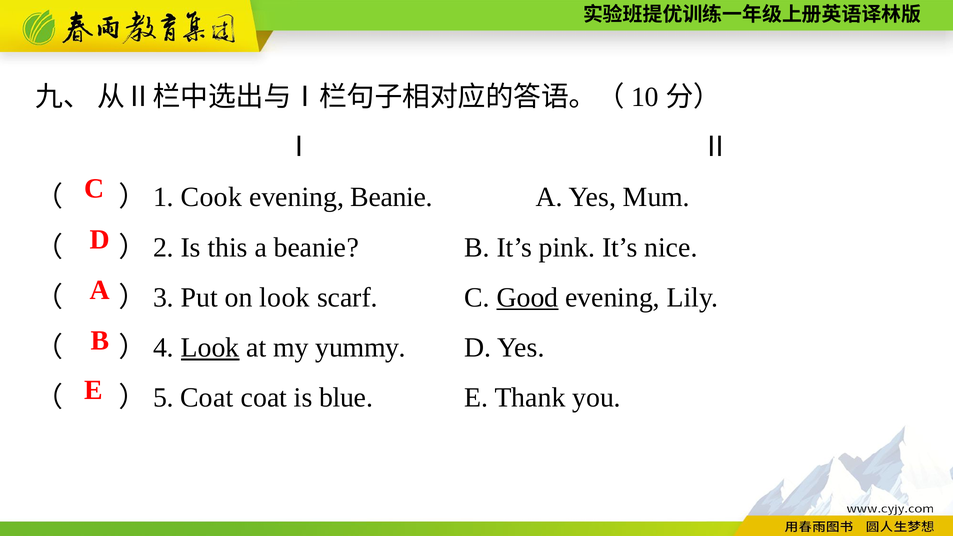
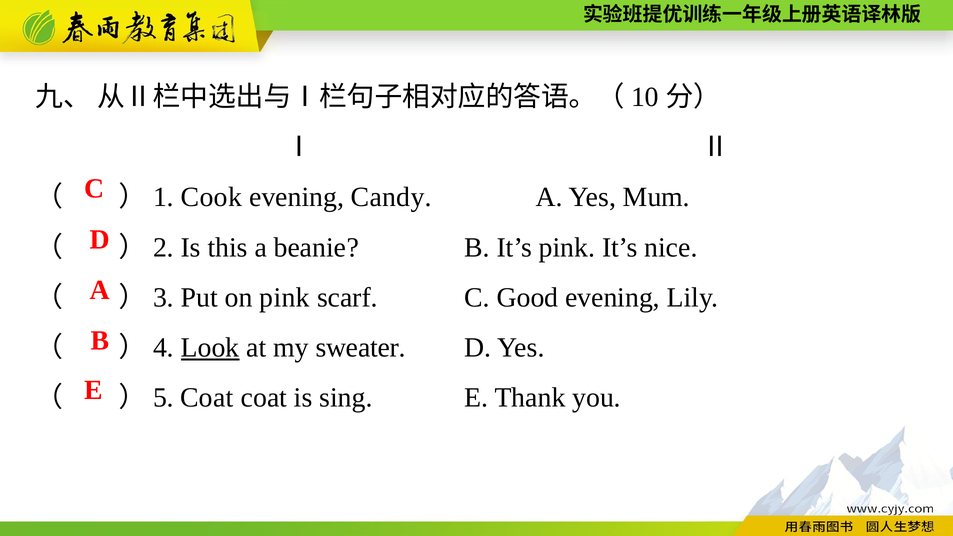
evening Beanie: Beanie -> Candy (391, 197)
on look: look -> pink (285, 298)
Good underline: present -> none (527, 298)
yummy: yummy -> sweater (361, 348)
blue: blue -> sing (346, 398)
